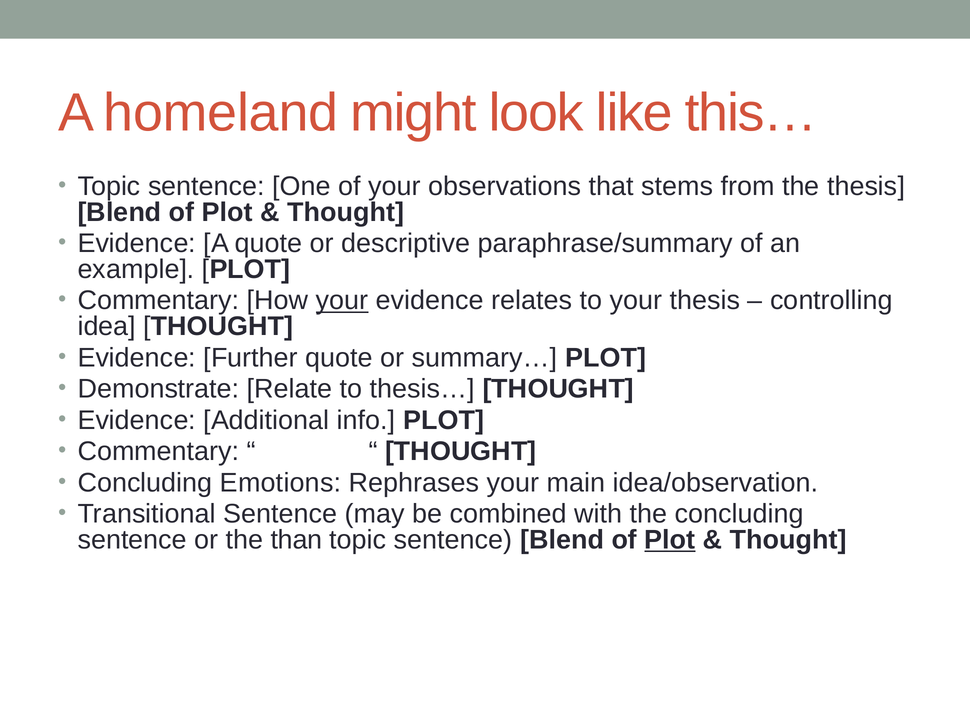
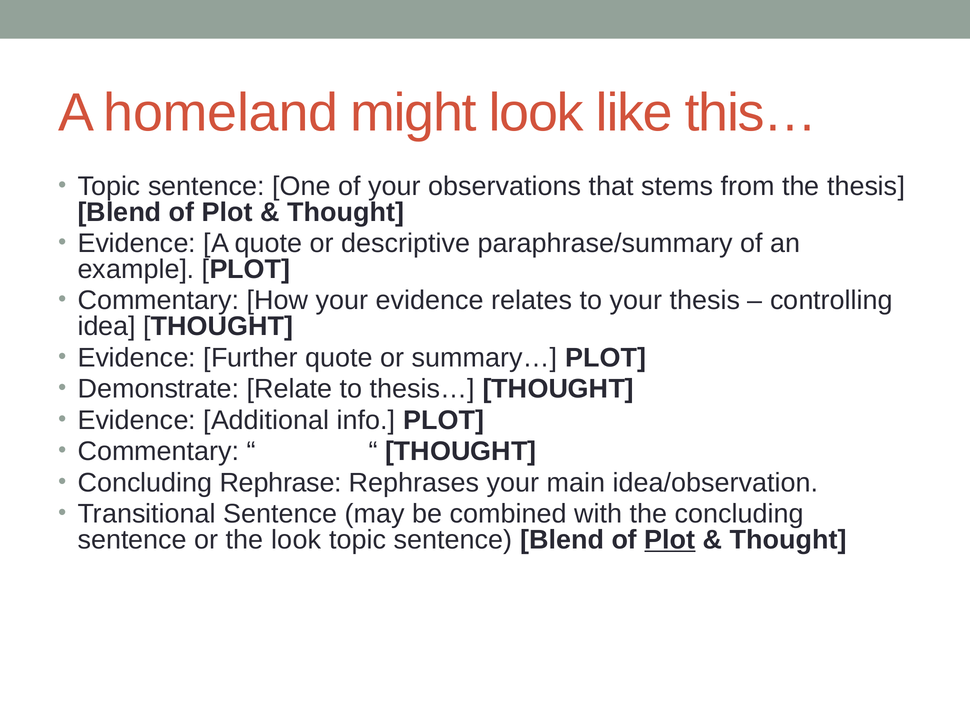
your underline: present -> none (342, 301)
Emotions: Emotions -> Rephrase (281, 483)
the than: than -> look (296, 540)
